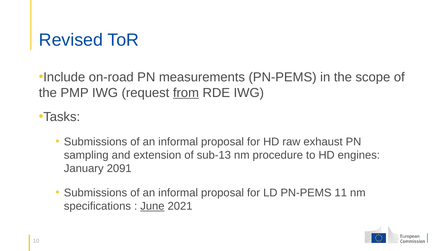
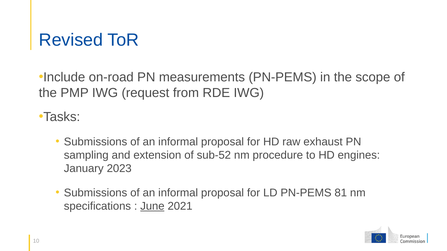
from underline: present -> none (186, 93)
sub-13: sub-13 -> sub-52 (214, 156)
2091: 2091 -> 2023 (119, 169)
11: 11 -> 81 (341, 193)
